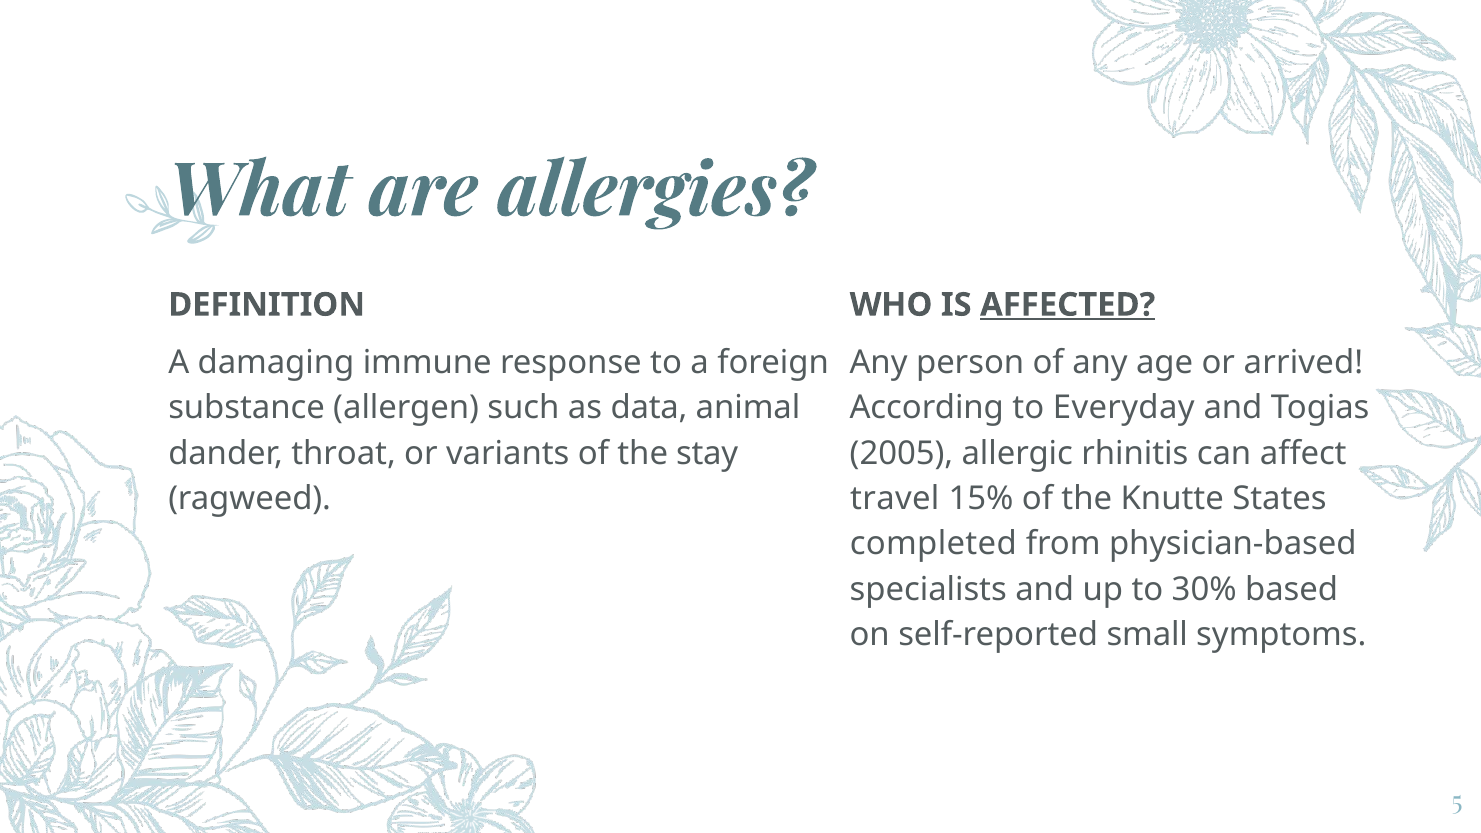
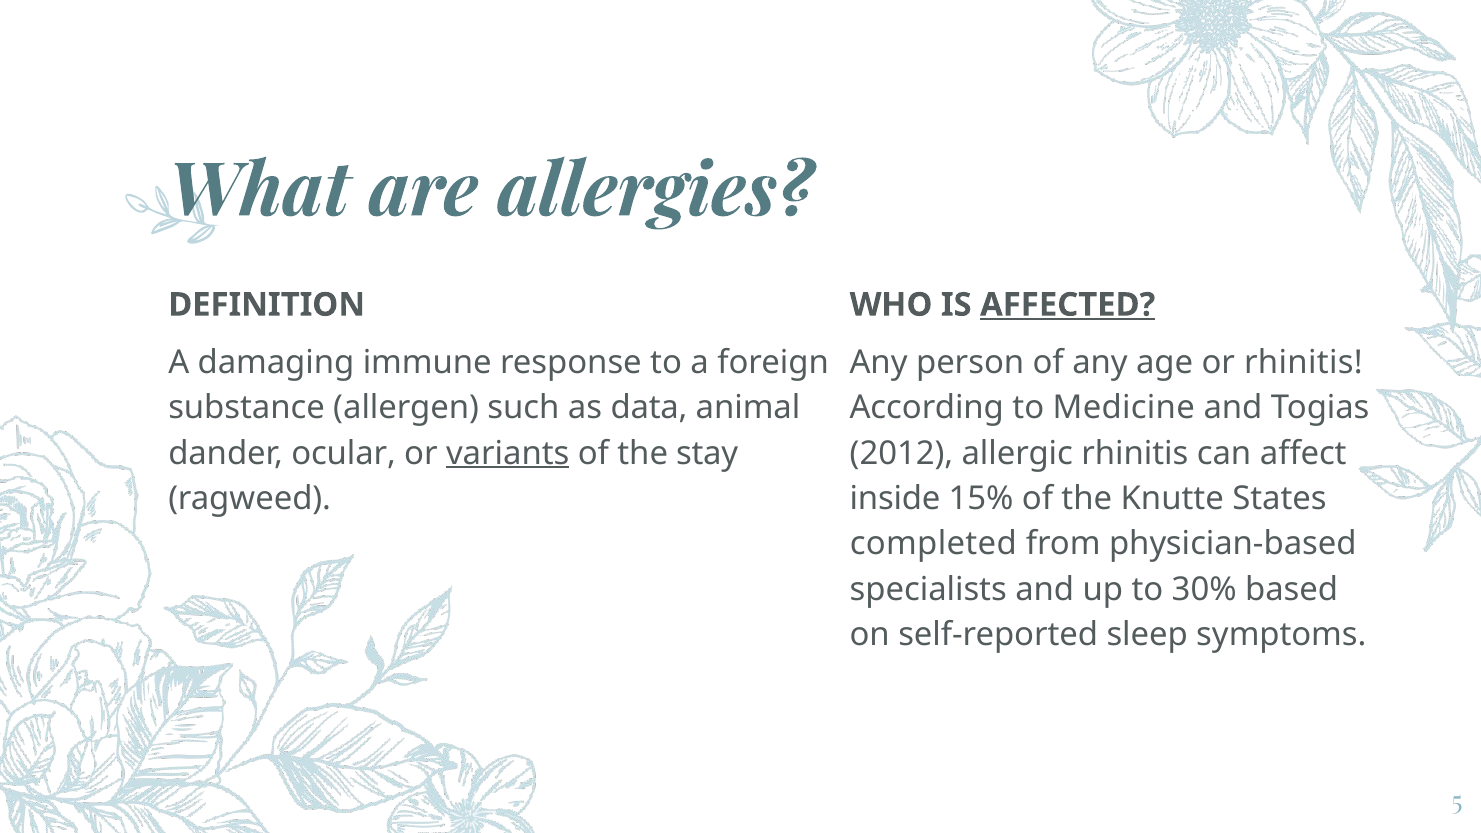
or arrived: arrived -> rhinitis (1303, 363)
Everyday: Everyday -> Medicine (1124, 408)
throat: throat -> ocular (344, 453)
variants underline: none -> present (508, 453)
2005: 2005 -> 2012 (901, 453)
travel: travel -> inside (895, 499)
small: small -> sleep (1147, 635)
